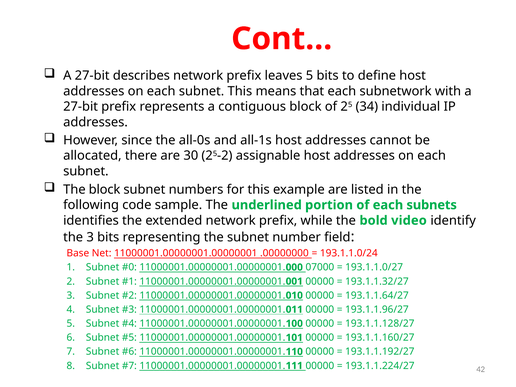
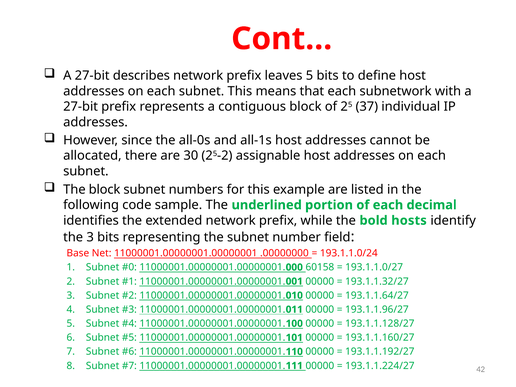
34: 34 -> 37 (367, 107)
subnets: subnets -> decimal (432, 205)
video: video -> hosts (409, 220)
07000: 07000 -> 60158 (320, 267)
